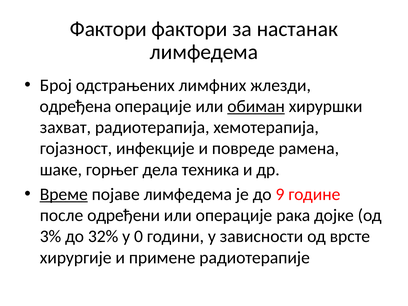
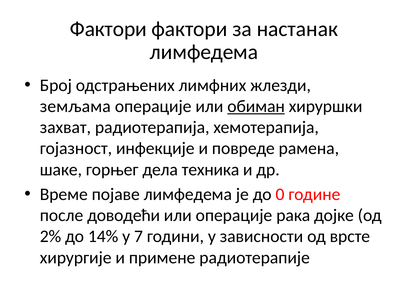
одређена: одређена -> земљама (75, 106)
Време underline: present -> none (64, 194)
9: 9 -> 0 (280, 194)
одређени: одређени -> доводећи (124, 215)
3%: 3% -> 2% (50, 236)
32%: 32% -> 14% (103, 236)
0: 0 -> 7 (138, 236)
